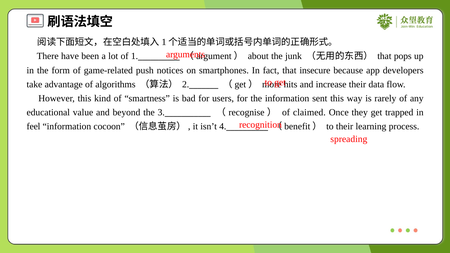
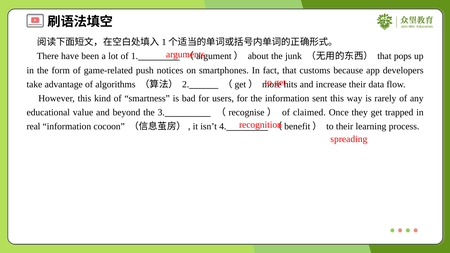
insecure: insecure -> customs (315, 70)
feel: feel -> real (33, 127)
